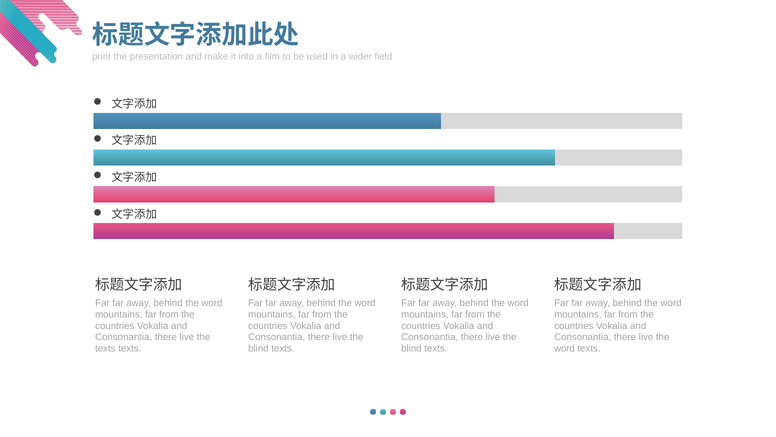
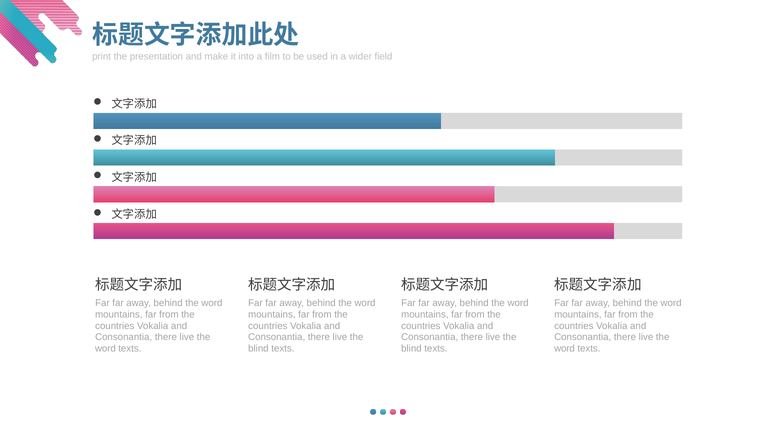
texts: texts -> word (105, 348)
